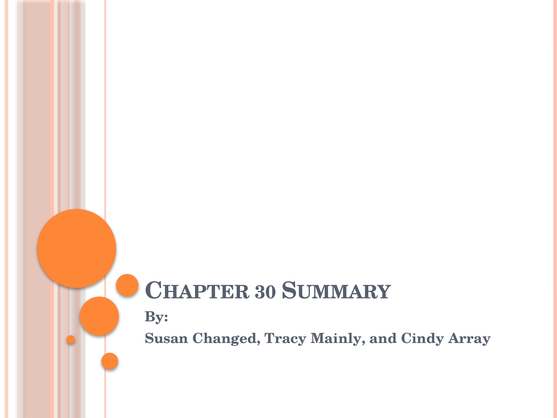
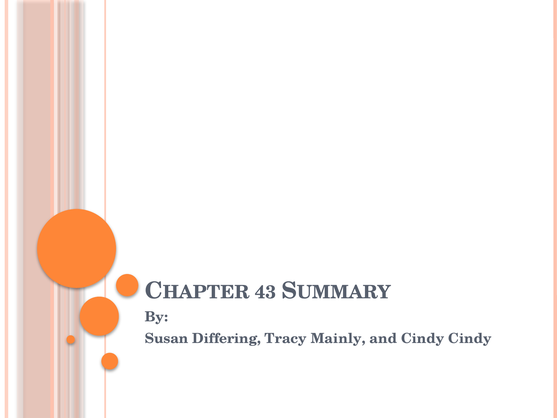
30: 30 -> 43 (266, 292)
Changed: Changed -> Differing (227, 338)
Cindy Array: Array -> Cindy (470, 338)
